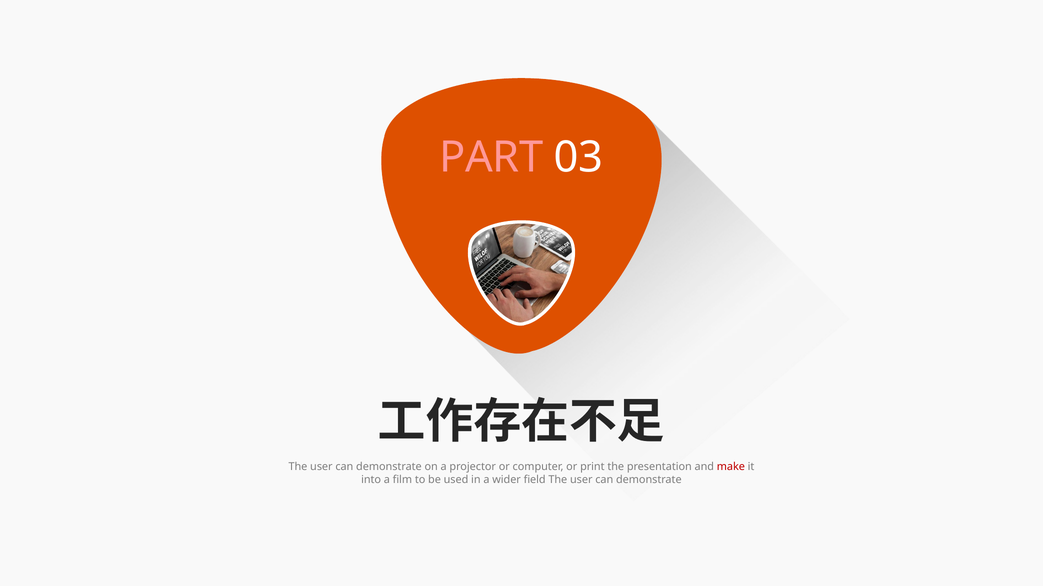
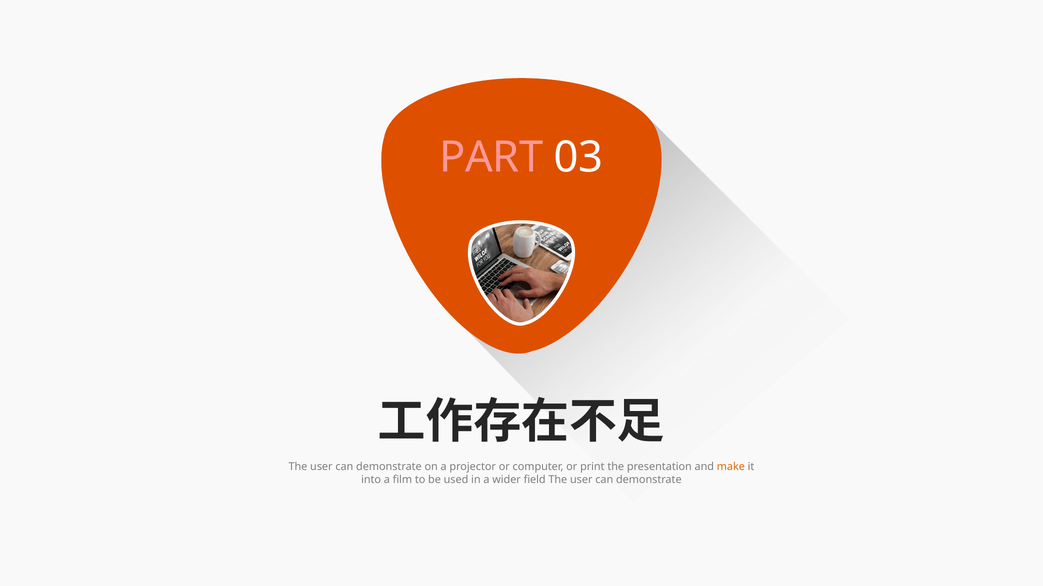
make colour: red -> orange (731, 467)
